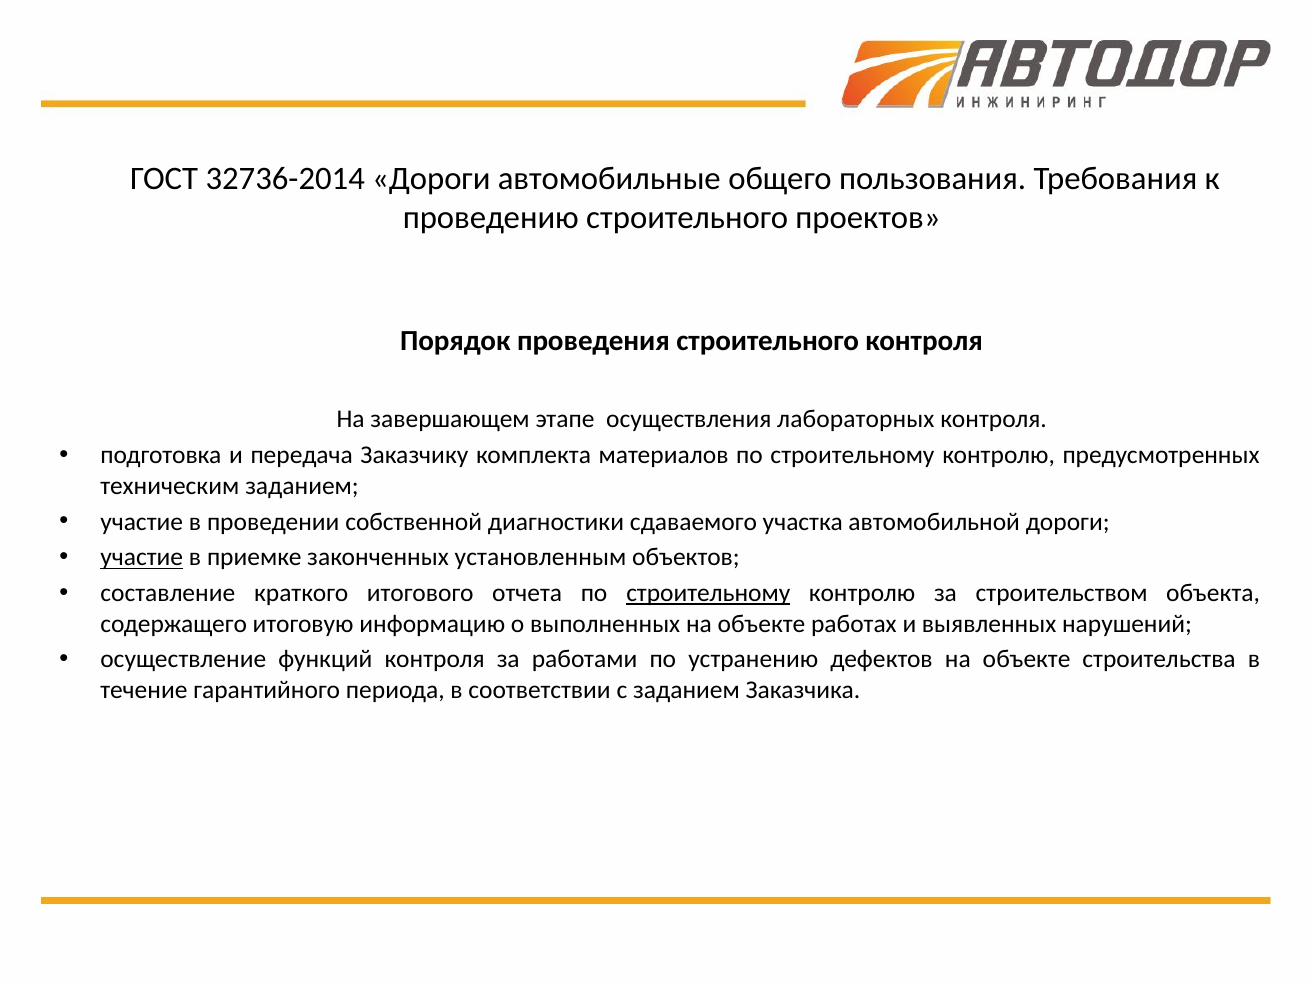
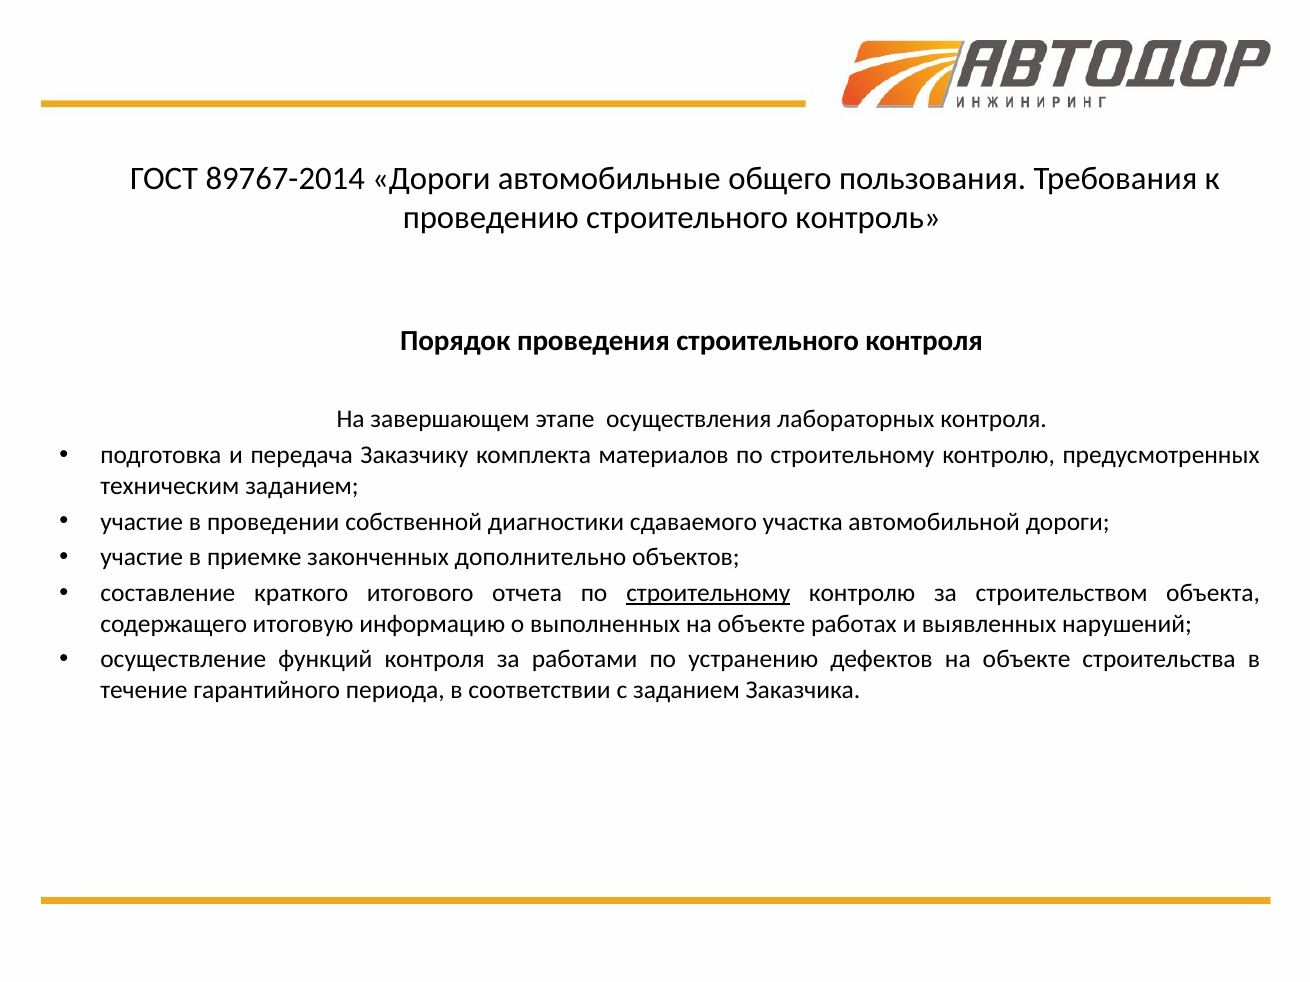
32736-2014: 32736-2014 -> 89767-2014 (285, 179)
проектов: проектов -> контроль (868, 218)
участие underline: present -> none (142, 558)
установленным: установленным -> дополнительно (540, 558)
